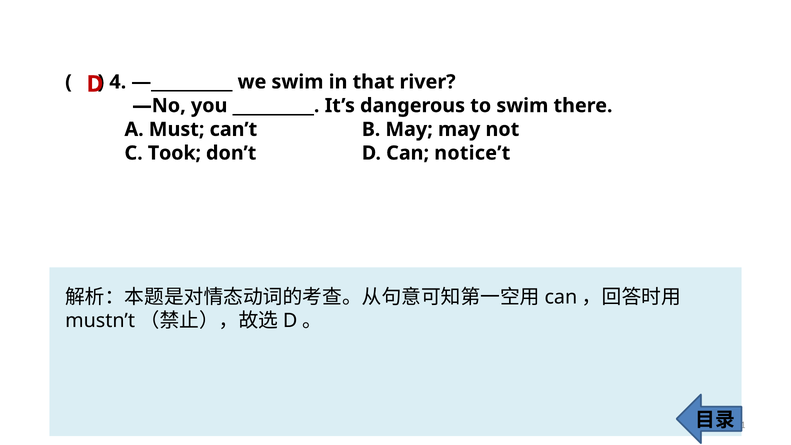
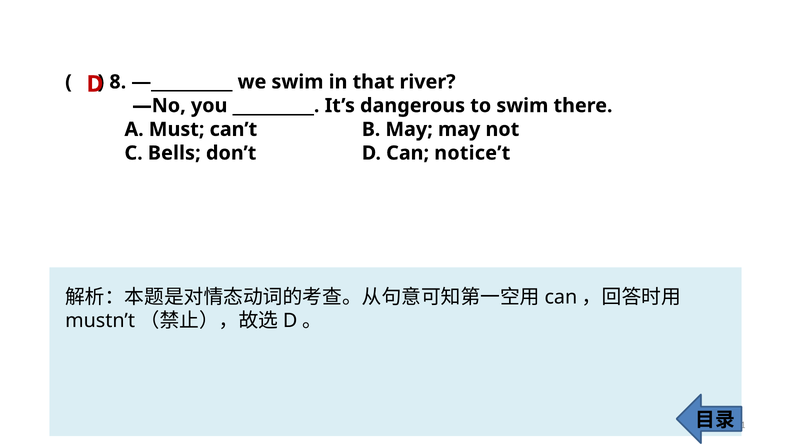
4: 4 -> 8 (118, 82)
Took: Took -> Bells (174, 153)
